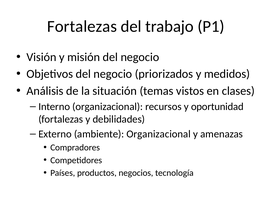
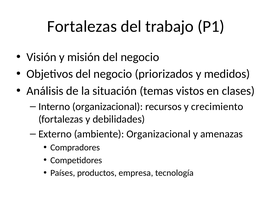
oportunidad: oportunidad -> crecimiento (217, 107)
negocios: negocios -> empresa (136, 173)
